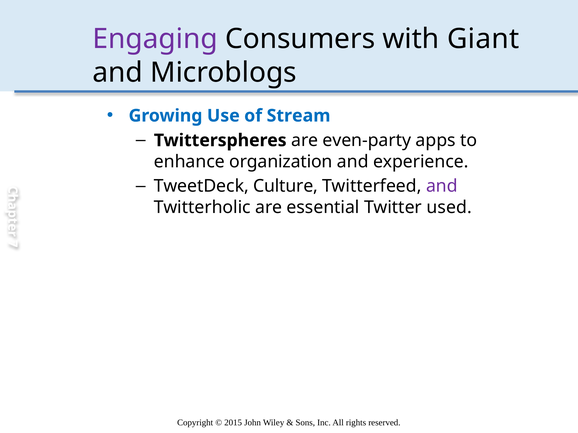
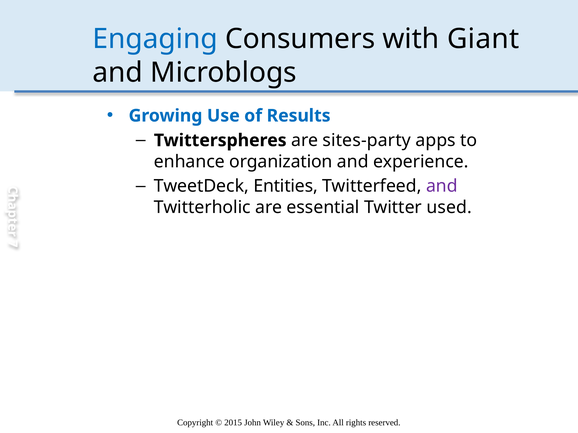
Engaging colour: purple -> blue (155, 39)
Stream: Stream -> Results (299, 116)
even-party: even-party -> sites-party (367, 141)
Culture: Culture -> Entities (286, 186)
